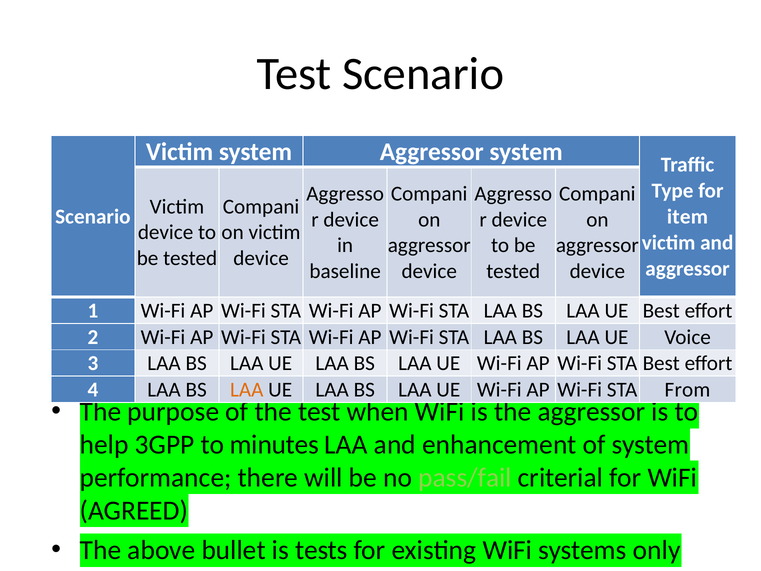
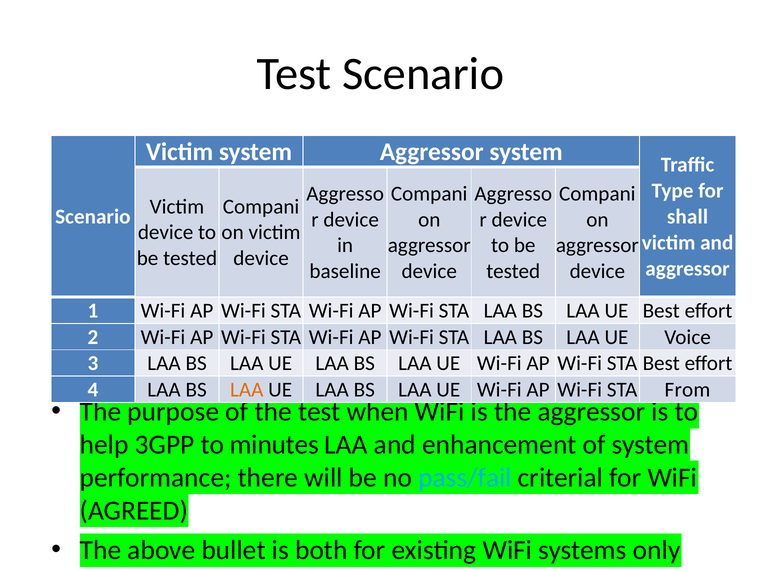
item: item -> shall (687, 217)
pass/fail colour: light green -> light blue (465, 477)
tests: tests -> both (321, 550)
